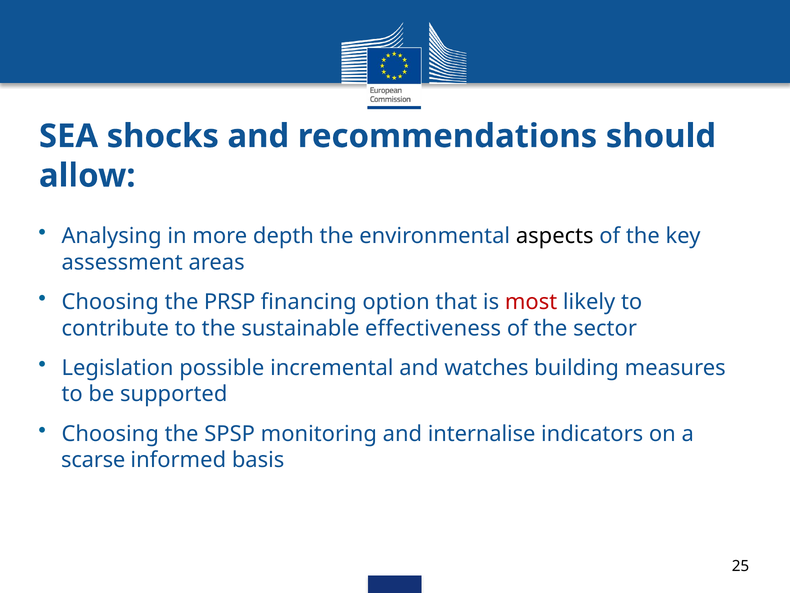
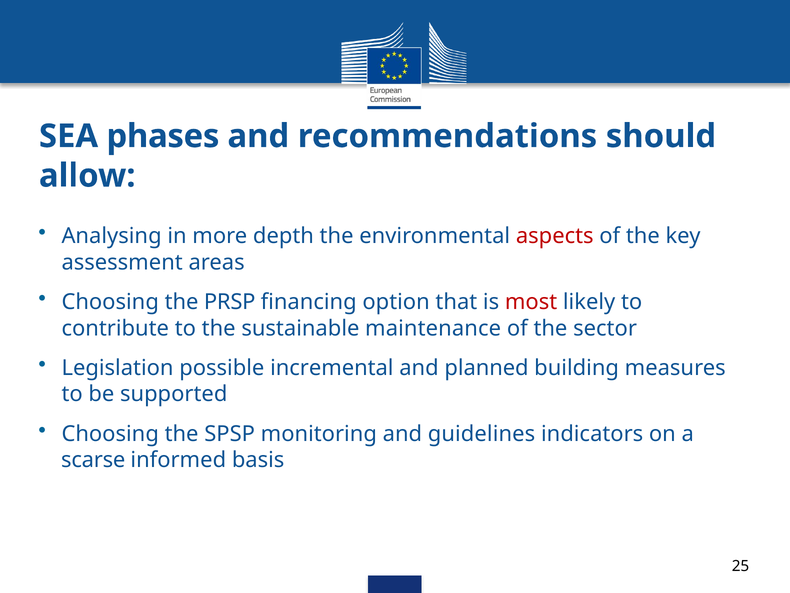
shocks: shocks -> phases (163, 136)
aspects colour: black -> red (555, 236)
effectiveness: effectiveness -> maintenance (433, 328)
watches: watches -> planned (487, 368)
internalise: internalise -> guidelines (482, 433)
